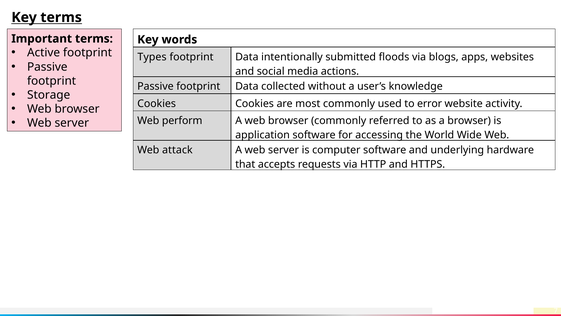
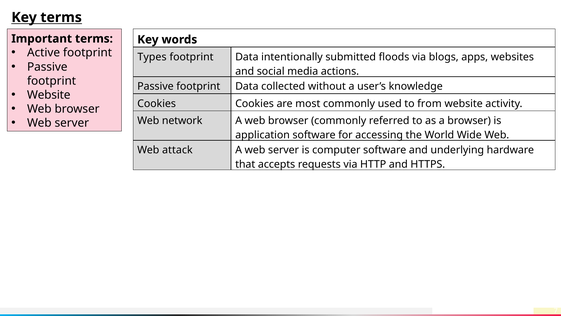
Storage: Storage -> Website (49, 95)
error: error -> from (429, 103)
perform: perform -> network (182, 120)
